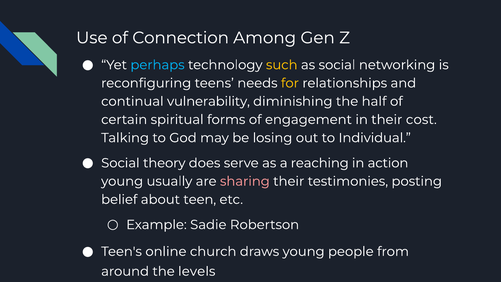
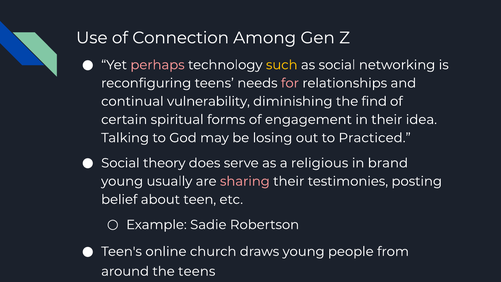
perhaps colour: light blue -> pink (158, 65)
for colour: yellow -> pink (290, 83)
half: half -> find (374, 101)
cost: cost -> idea (421, 120)
Individual: Individual -> Practiced (375, 138)
reaching: reaching -> religious (320, 163)
action: action -> brand (388, 163)
the levels: levels -> teens (197, 271)
